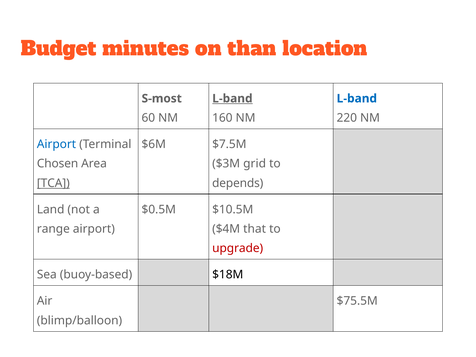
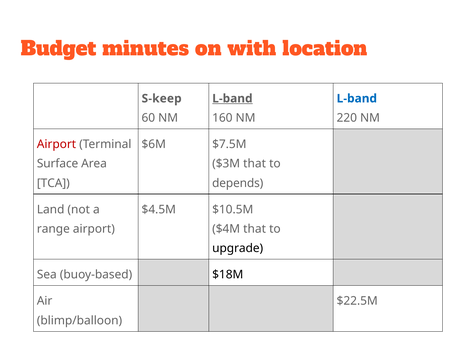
than: than -> with (252, 49)
S-most: S-most -> S-keep (162, 99)
Airport colour: blue -> red (57, 144)
Chosen: Chosen -> Surface (58, 164)
$3M grid: grid -> that (255, 164)
TCA underline: present -> none (53, 183)
$0.5M: $0.5M -> $4.5M (159, 209)
upgrade colour: red -> black (238, 248)
$75.5M: $75.5M -> $22.5M (357, 301)
